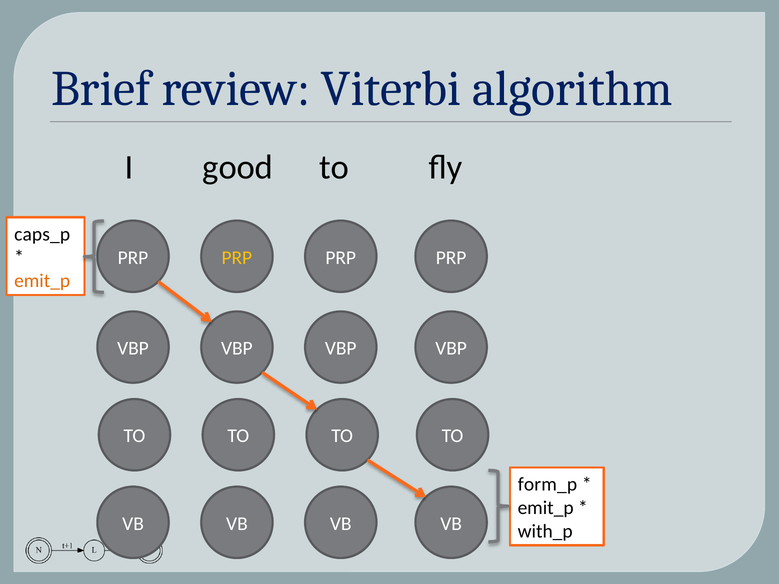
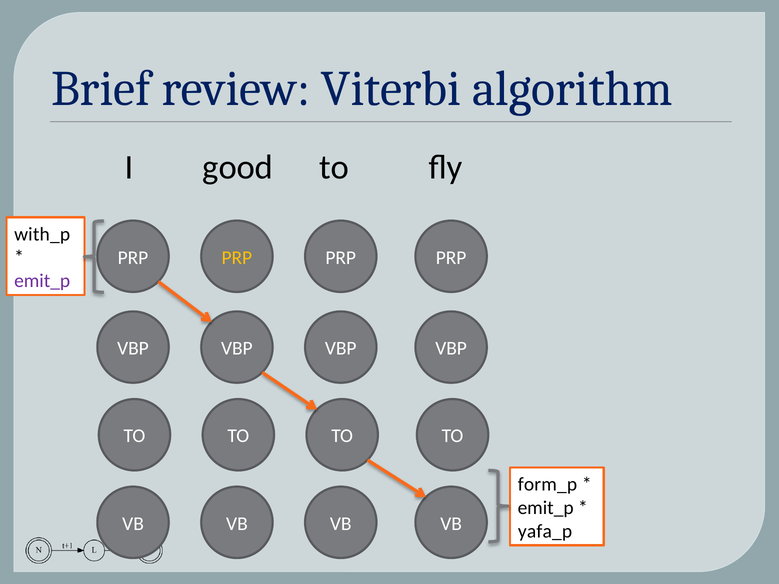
caps_p: caps_p -> with_p (42, 234)
emit_p colour: orange -> purple (42, 281)
with_p: with_p -> yafa_p (545, 531)
